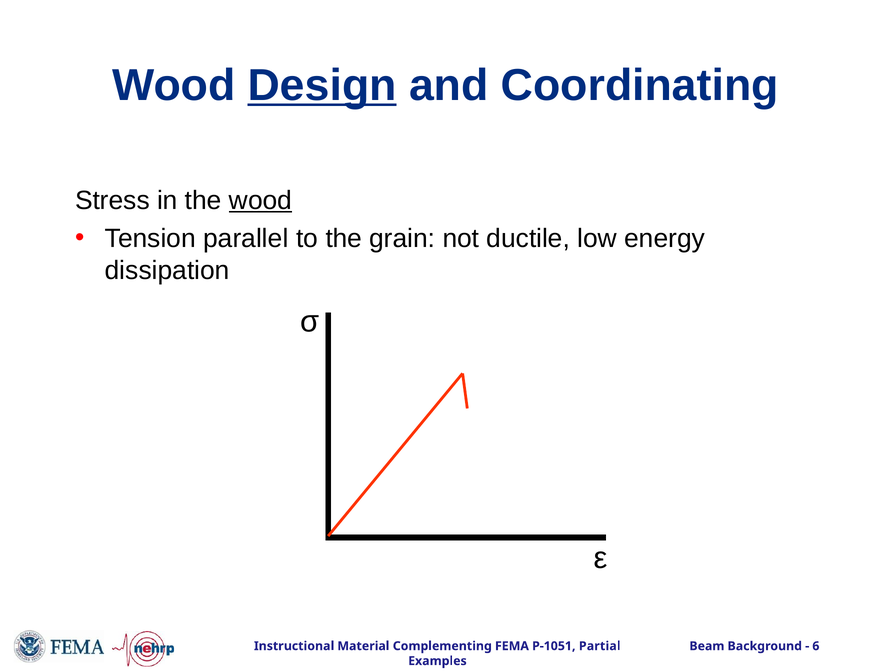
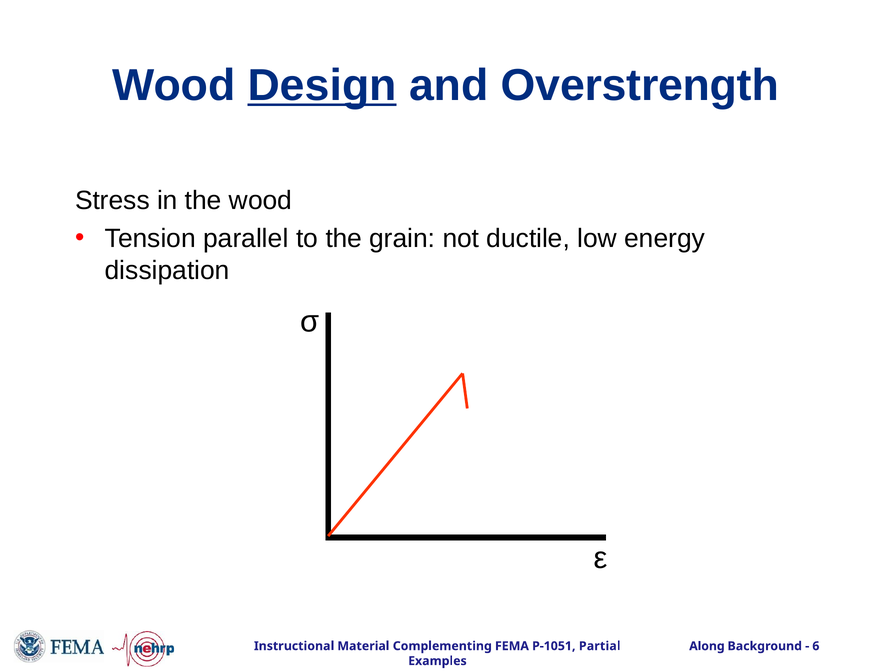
Coordinating: Coordinating -> Overstrength (640, 85)
wood underline: present -> none (261, 200)
Beam: Beam -> Along (707, 646)
